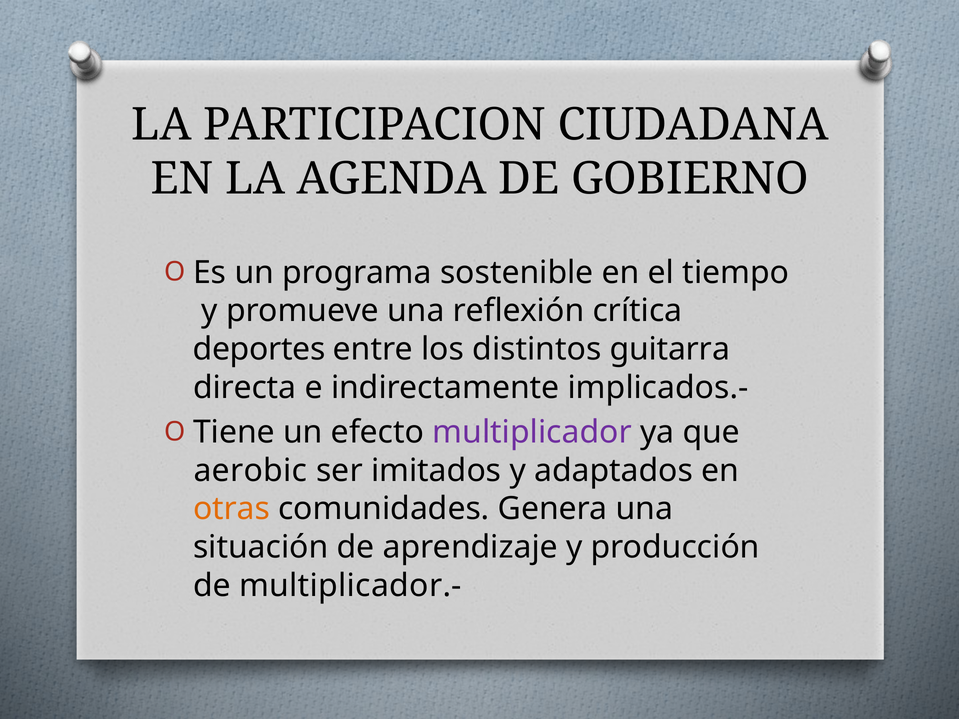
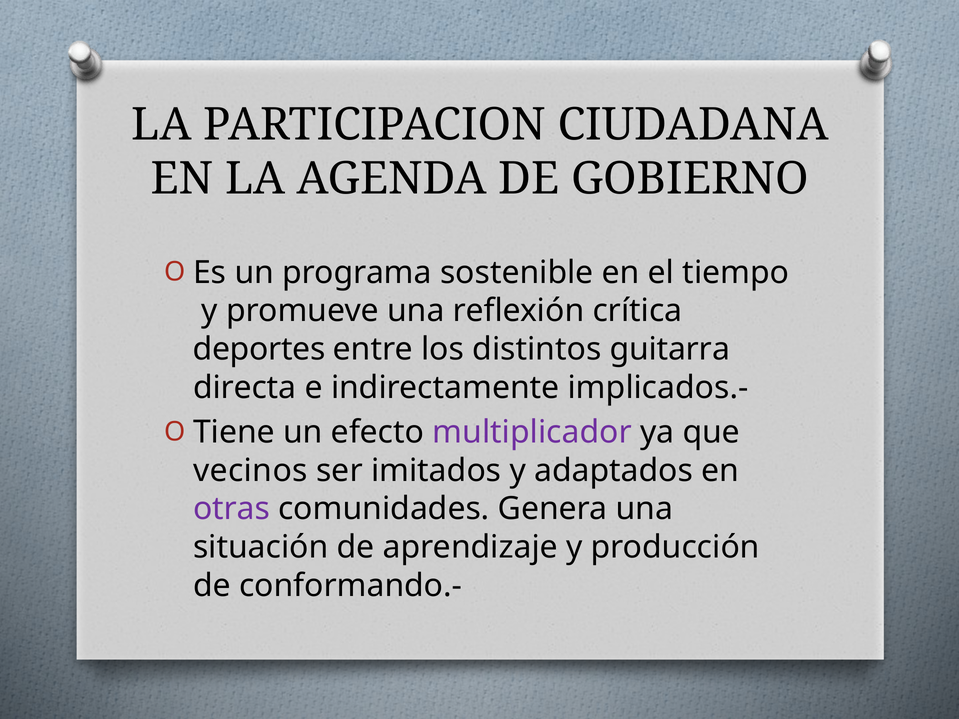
aerobic: aerobic -> vecinos (250, 471)
otras colour: orange -> purple (232, 509)
multiplicador.-: multiplicador.- -> conformando.- (351, 586)
